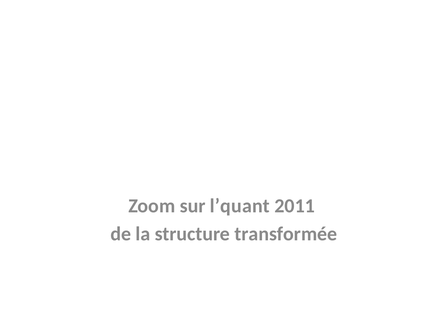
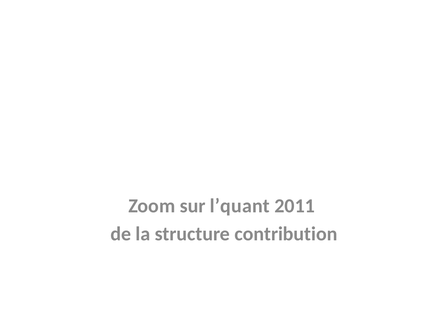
transformée: transformée -> contribution (286, 234)
